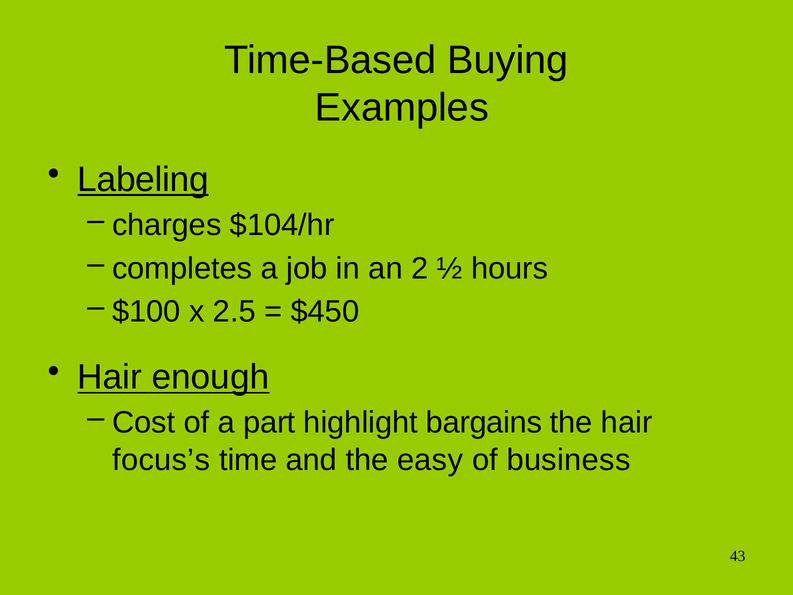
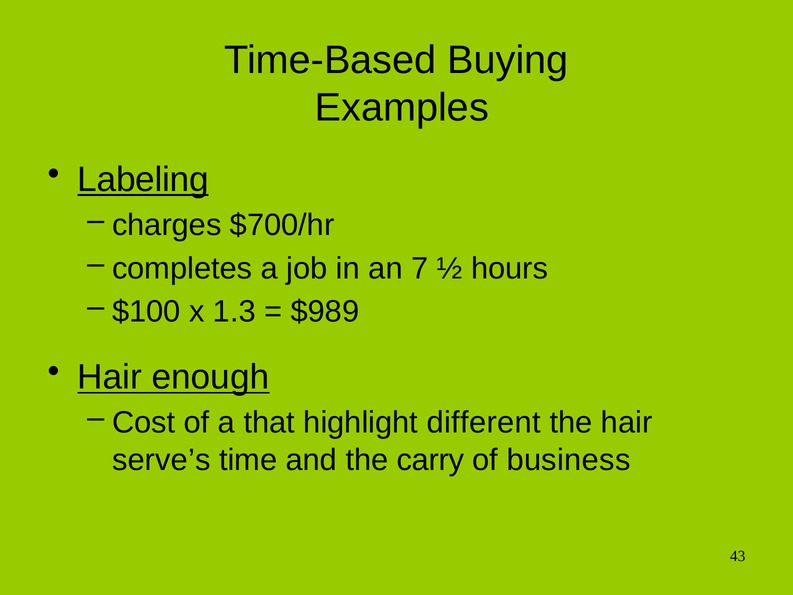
$104/hr: $104/hr -> $700/hr (282, 225)
2: 2 -> 7 (420, 268)
2.5: 2.5 -> 1.3 (234, 312)
$450: $450 -> $989 (325, 312)
part: part -> that (269, 423)
bargains: bargains -> different (484, 423)
focus’s: focus’s -> serve’s (161, 460)
easy: easy -> carry (430, 460)
